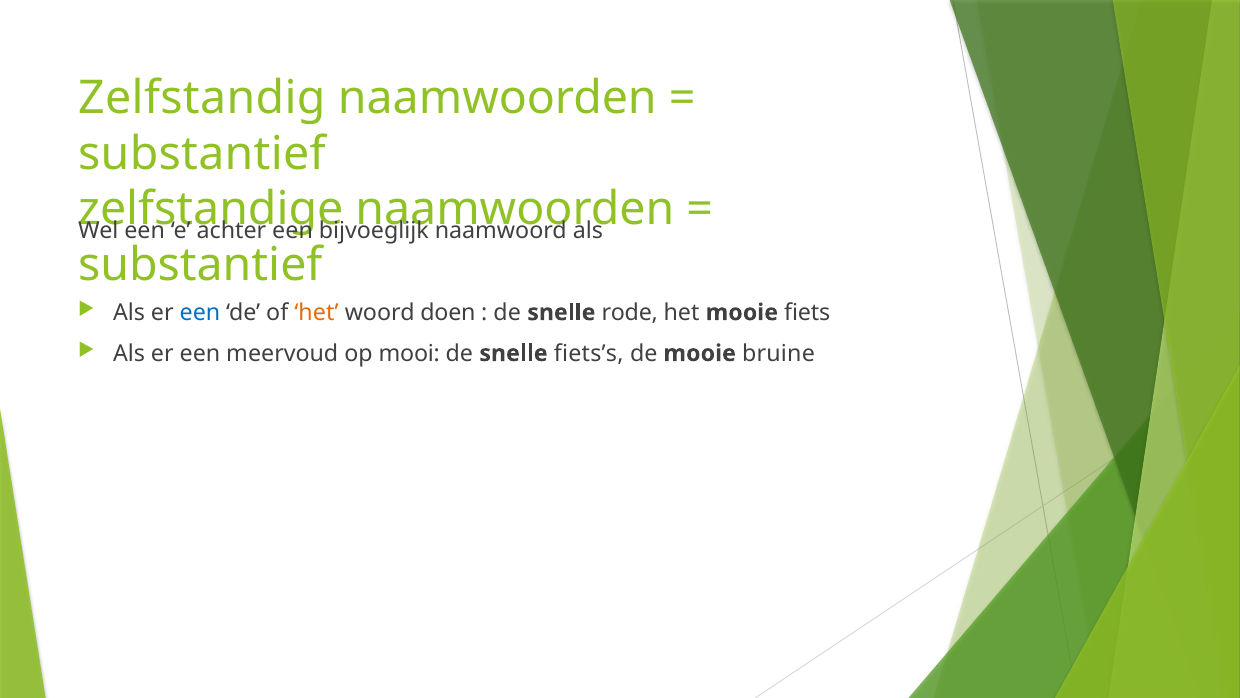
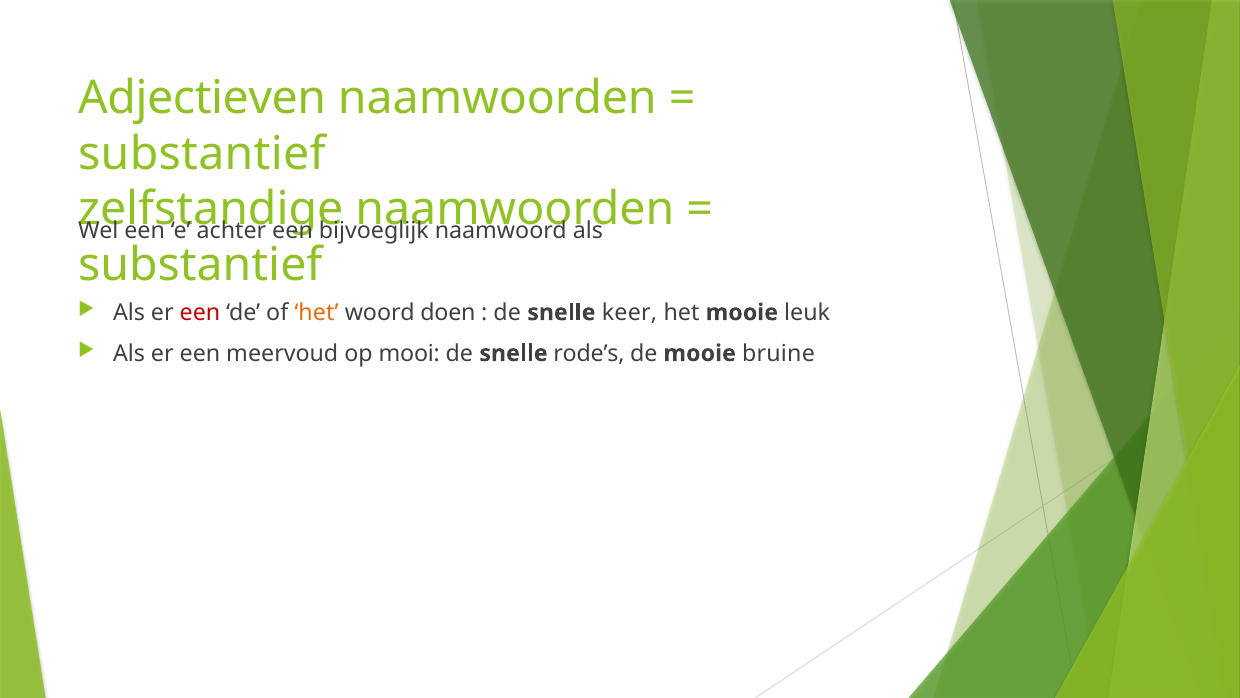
Zelfstandig: Zelfstandig -> Adjectieven (202, 98)
een colour: blue -> red (200, 312)
rode: rode -> keer (629, 312)
fiets: fiets -> leuk (807, 312)
fiets’s: fiets’s -> rode’s (589, 353)
